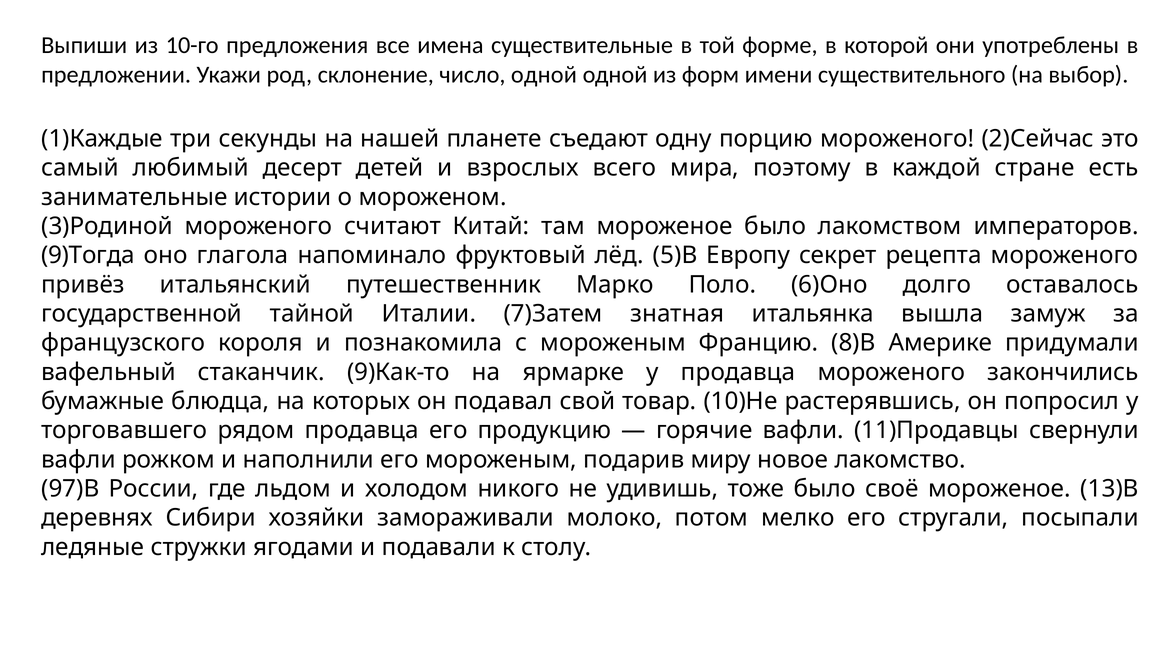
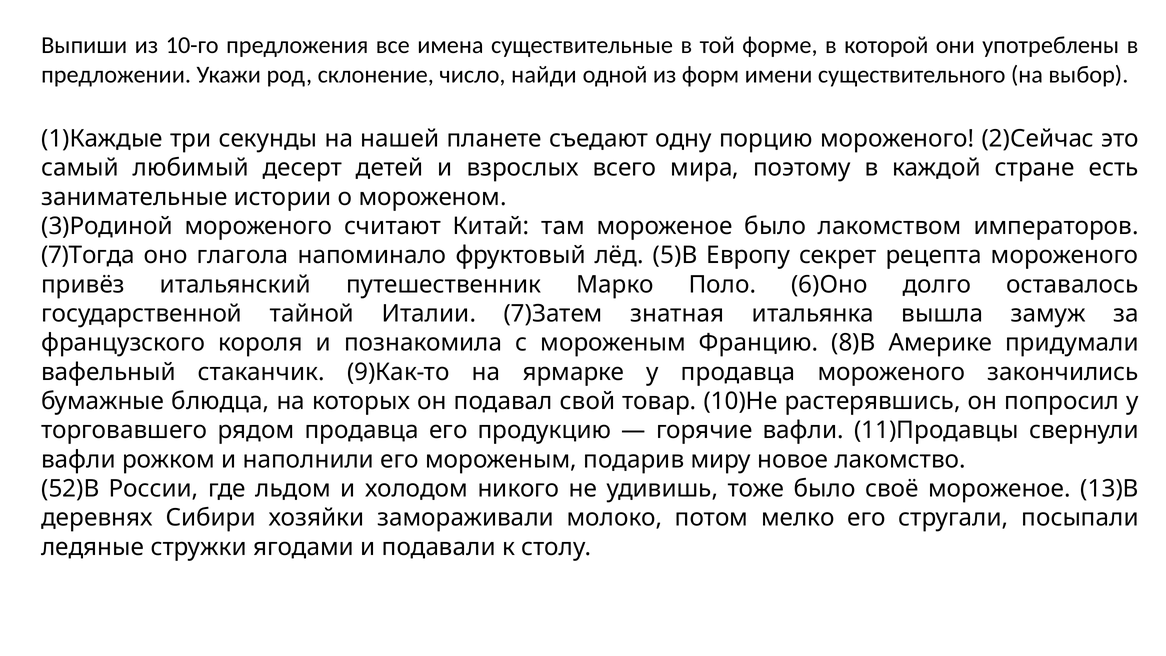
число одной: одной -> найди (544, 75)
9)Тогда: 9)Тогда -> 7)Тогда (88, 255)
97)В: 97)В -> 52)В (70, 489)
